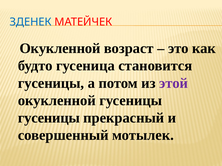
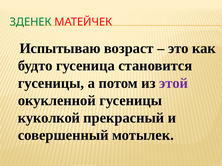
ЗДЕНЕК colour: blue -> green (31, 22)
Окукленной: Окукленной -> Испытываю (60, 49)
гусеницы: гусеницы -> куколкой (49, 118)
